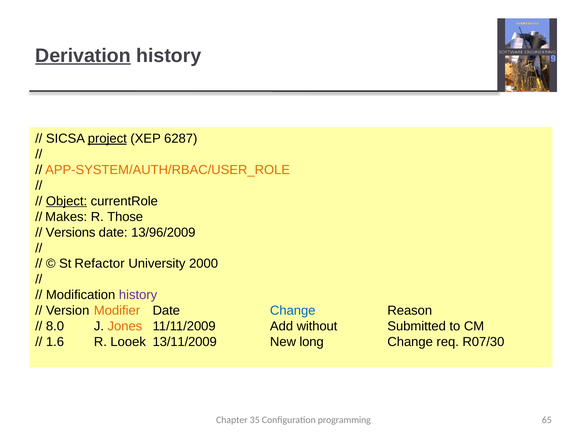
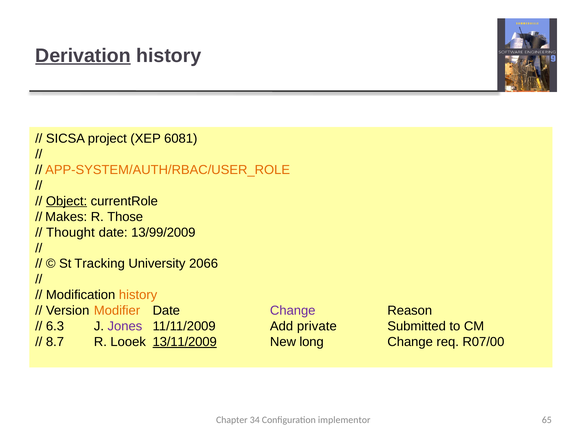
project underline: present -> none (107, 139)
6287: 6287 -> 6081 (181, 139)
Versions: Versions -> Thought (70, 233)
13/96/2009: 13/96/2009 -> 13/99/2009 (163, 233)
Refactor: Refactor -> Tracking (100, 264)
2000: 2000 -> 2066 (204, 264)
history colour: purple -> orange (138, 295)
Change colour: blue -> purple (293, 311)
8.0: 8.0 -> 6.3 (55, 326)
Jones colour: orange -> purple (125, 326)
without: without -> private (317, 326)
1.6: 1.6 -> 8.7 (55, 342)
13/11/2009 underline: none -> present (185, 342)
R07/30: R07/30 -> R07/00 (483, 342)
35: 35 -> 34 (255, 420)
programming: programming -> implementor (344, 420)
